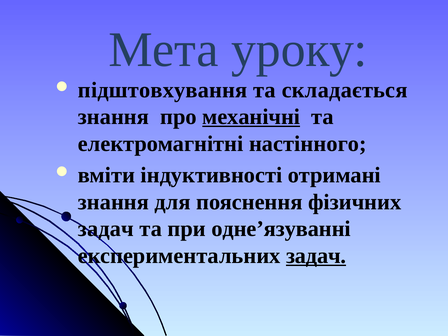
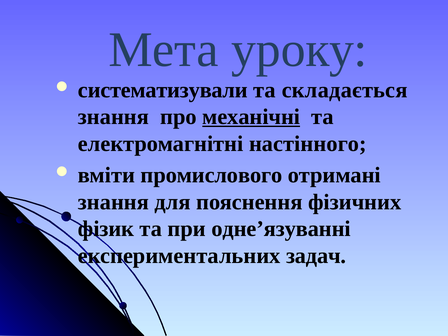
підштовхування: підштовхування -> систематизували (163, 90)
індуктивності: індуктивності -> промислового (211, 175)
задач: задач -> фізик (106, 229)
задач underline: present -> none (316, 256)
